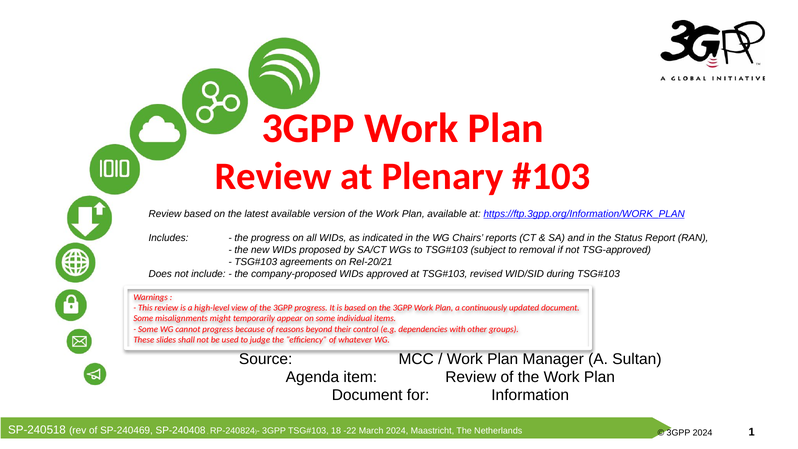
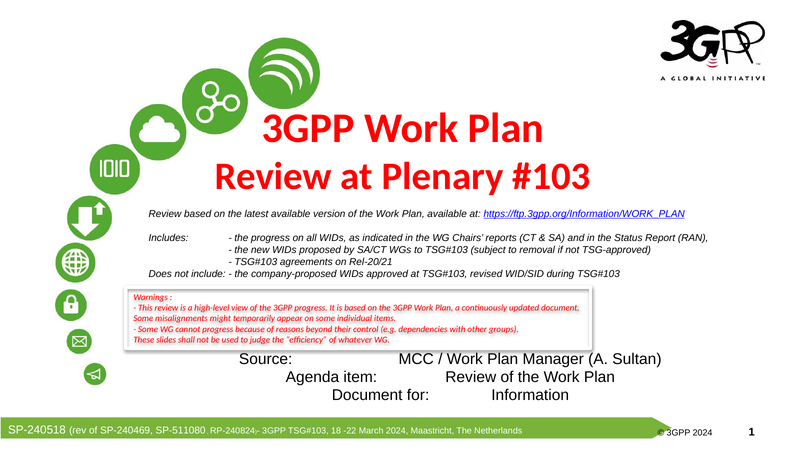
SP-240408: SP-240408 -> SP-511080 (181, 431)
